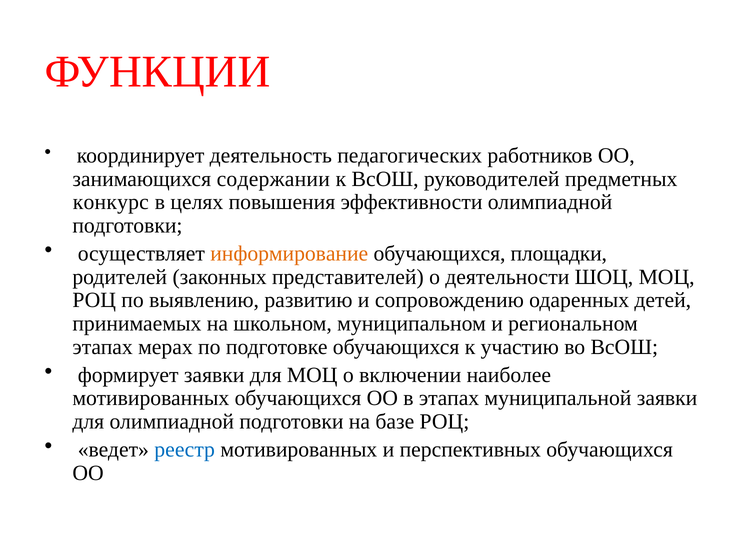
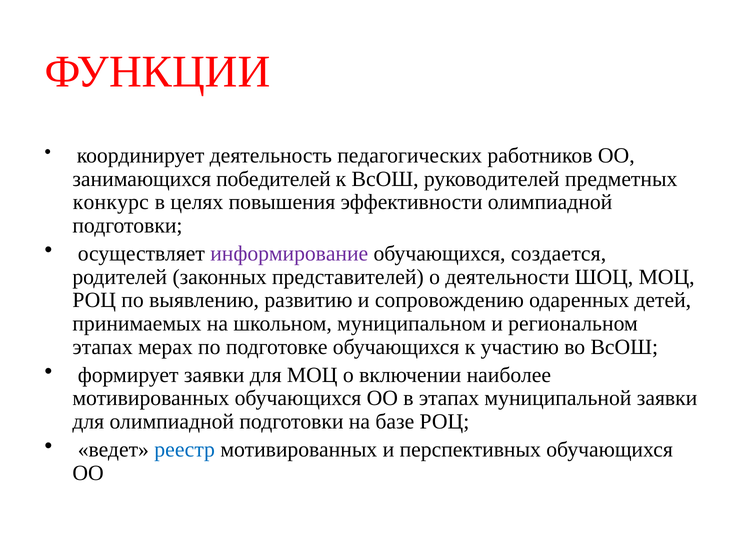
содержании: содержании -> победителей (273, 179)
информирование colour: orange -> purple (289, 254)
площадки: площадки -> создается (559, 254)
